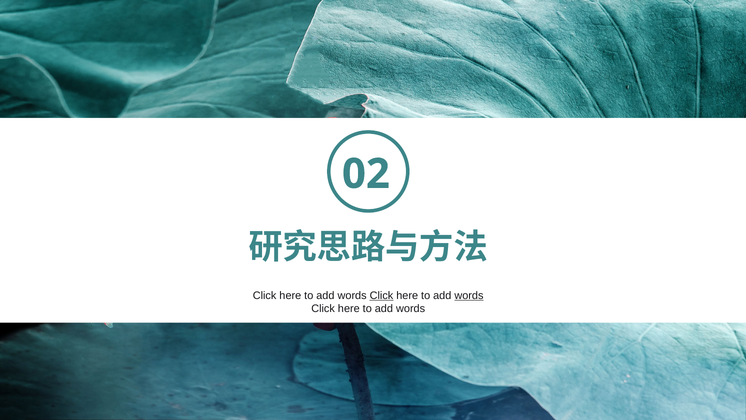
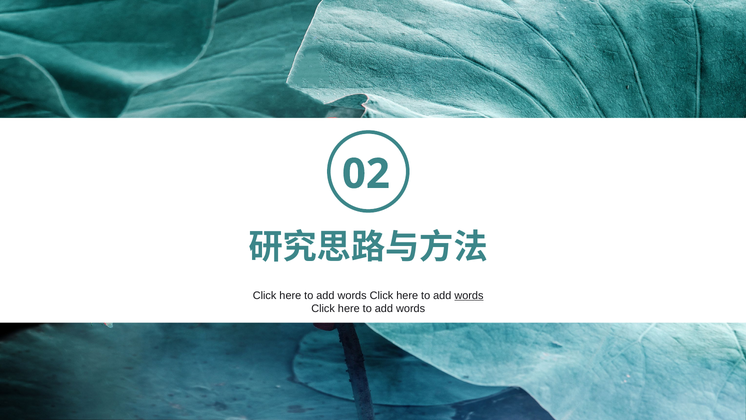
Click underline: present -> none (381, 295)
